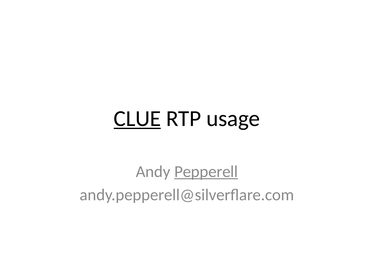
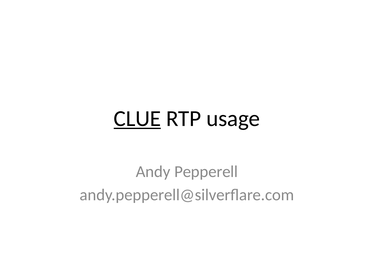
Pepperell underline: present -> none (206, 172)
